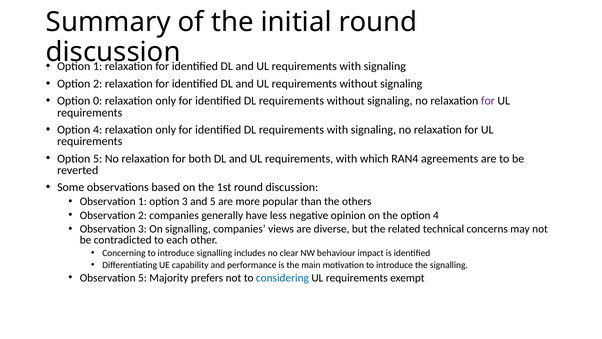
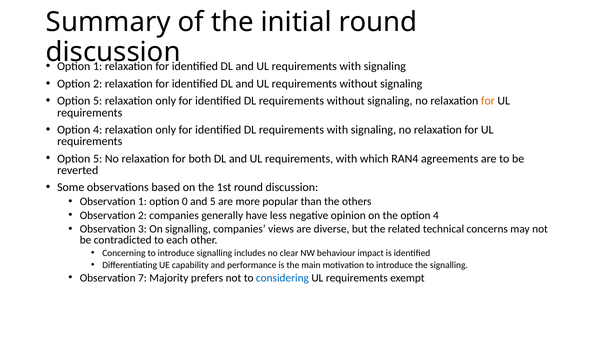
0: 0 -> 5 (98, 101)
for colour: purple -> orange (488, 101)
option 3: 3 -> 0 (185, 201)
Observation 5: 5 -> 7 (142, 278)
